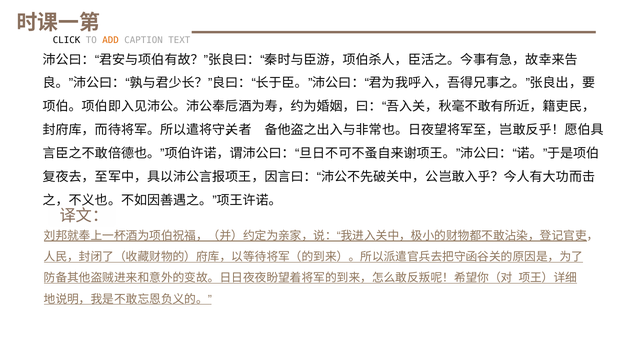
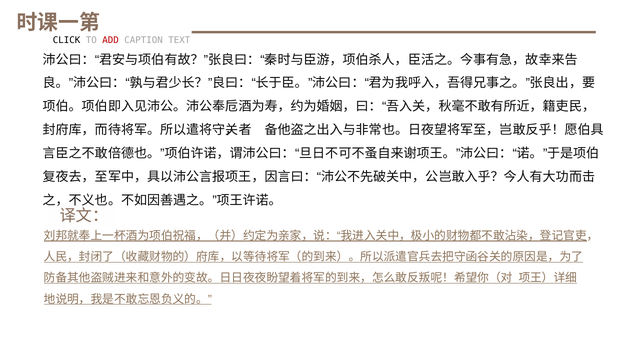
ADD colour: orange -> red (111, 40)
